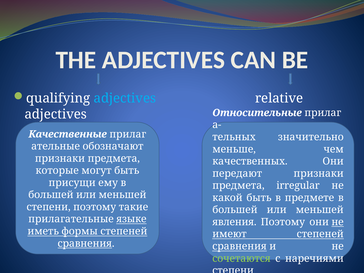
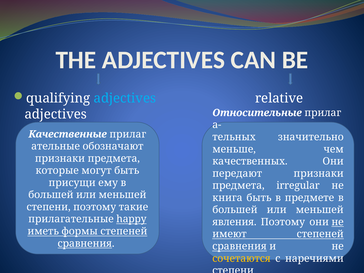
какой: какой -> книга (227, 198)
языке: языке -> happy (131, 219)
сочетаются colour: light green -> yellow (241, 258)
